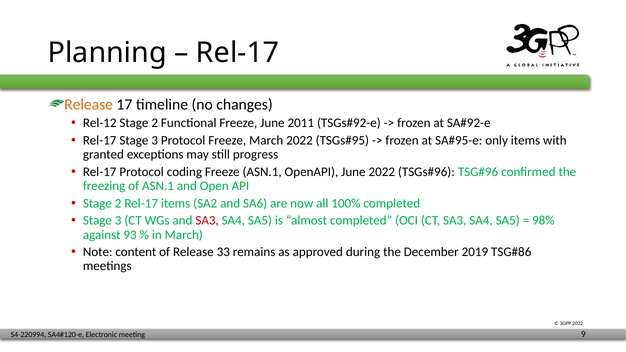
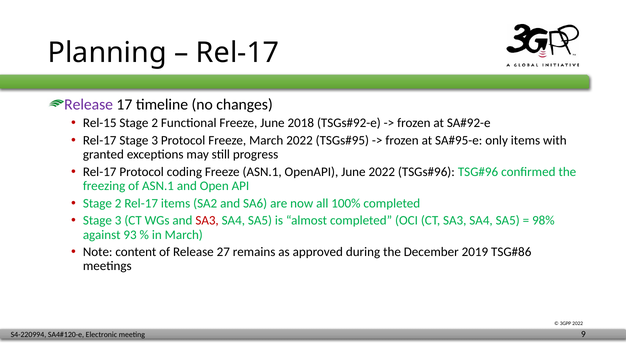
Release colour: orange -> purple (89, 104)
Rel-12: Rel-12 -> Rel-15 (100, 123)
2011: 2011 -> 2018 (301, 123)
33: 33 -> 27 (223, 252)
